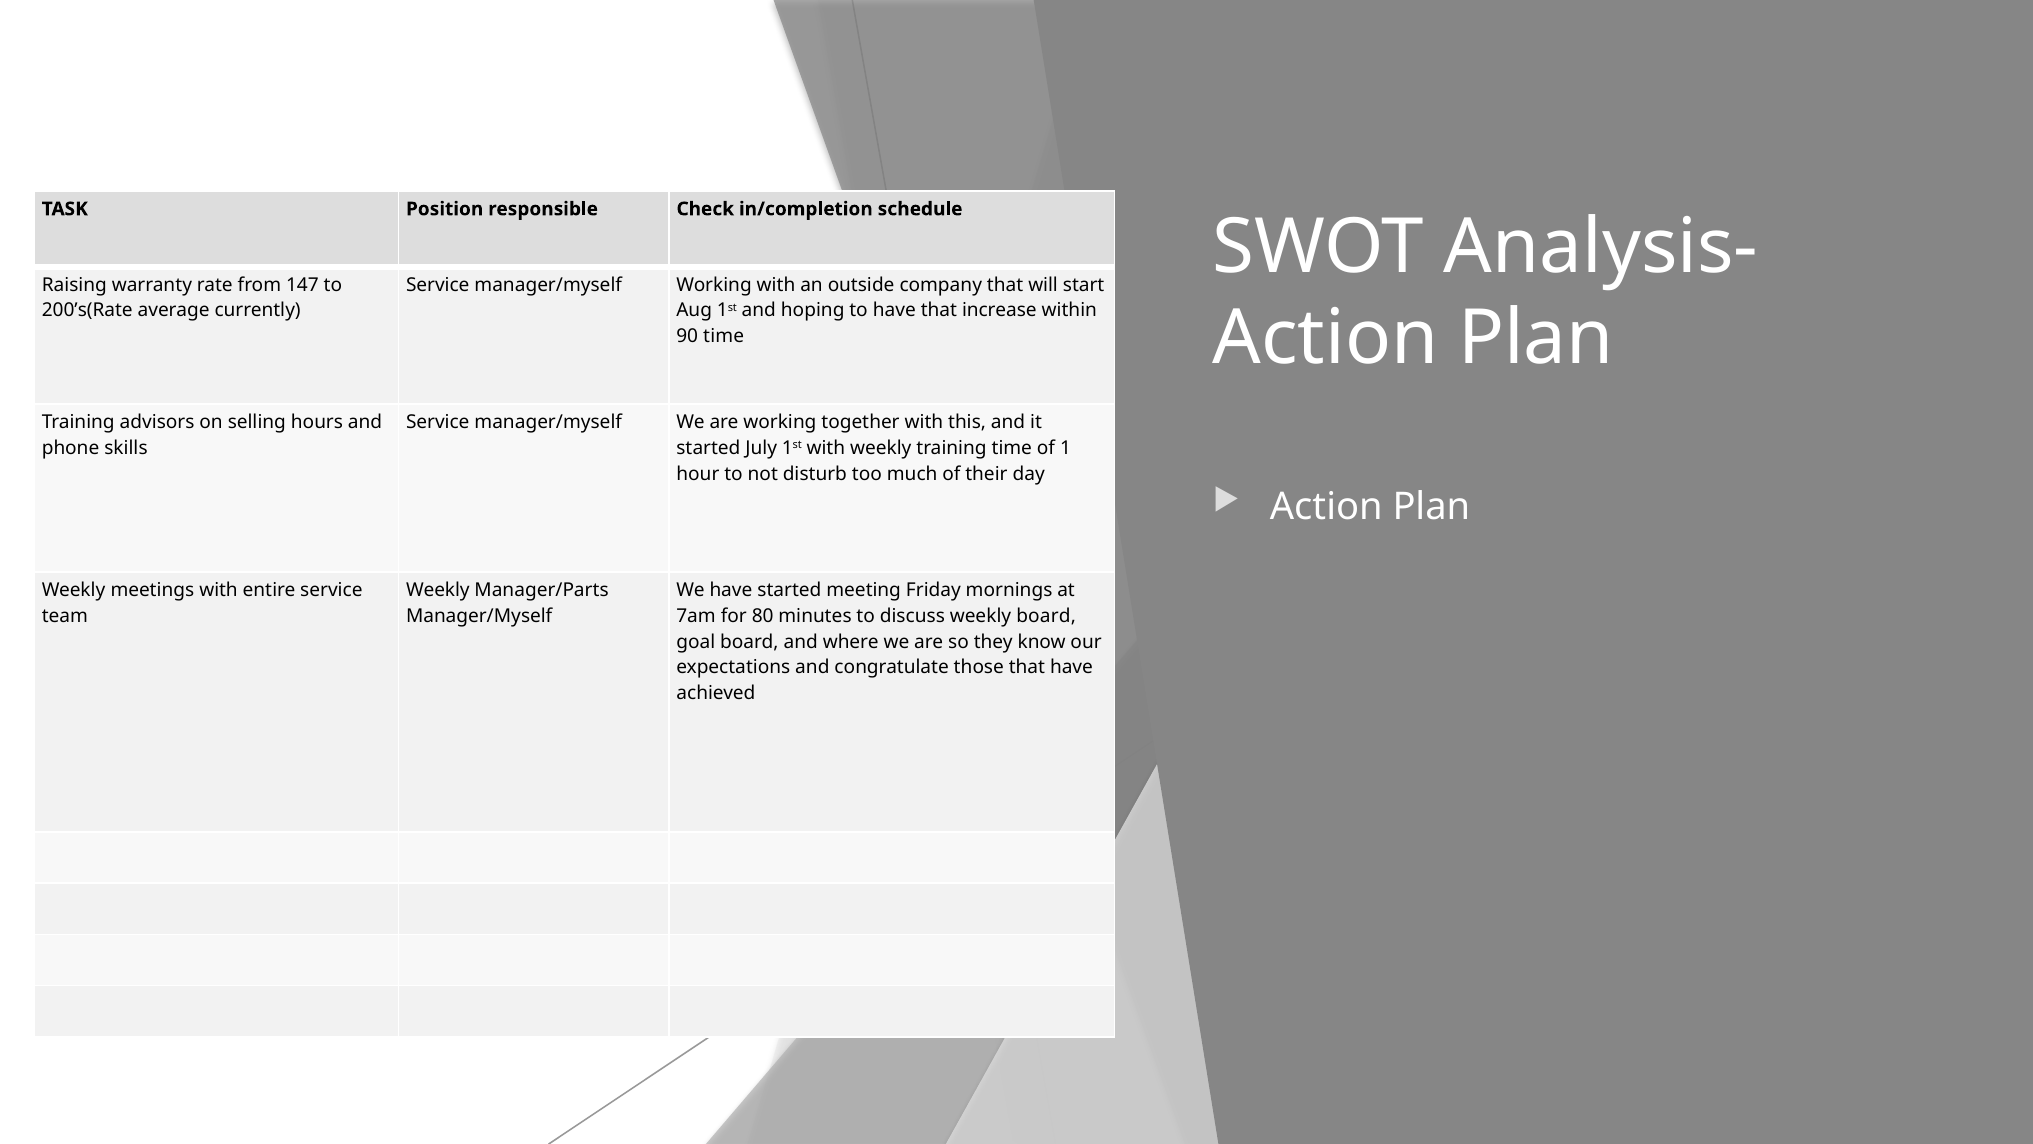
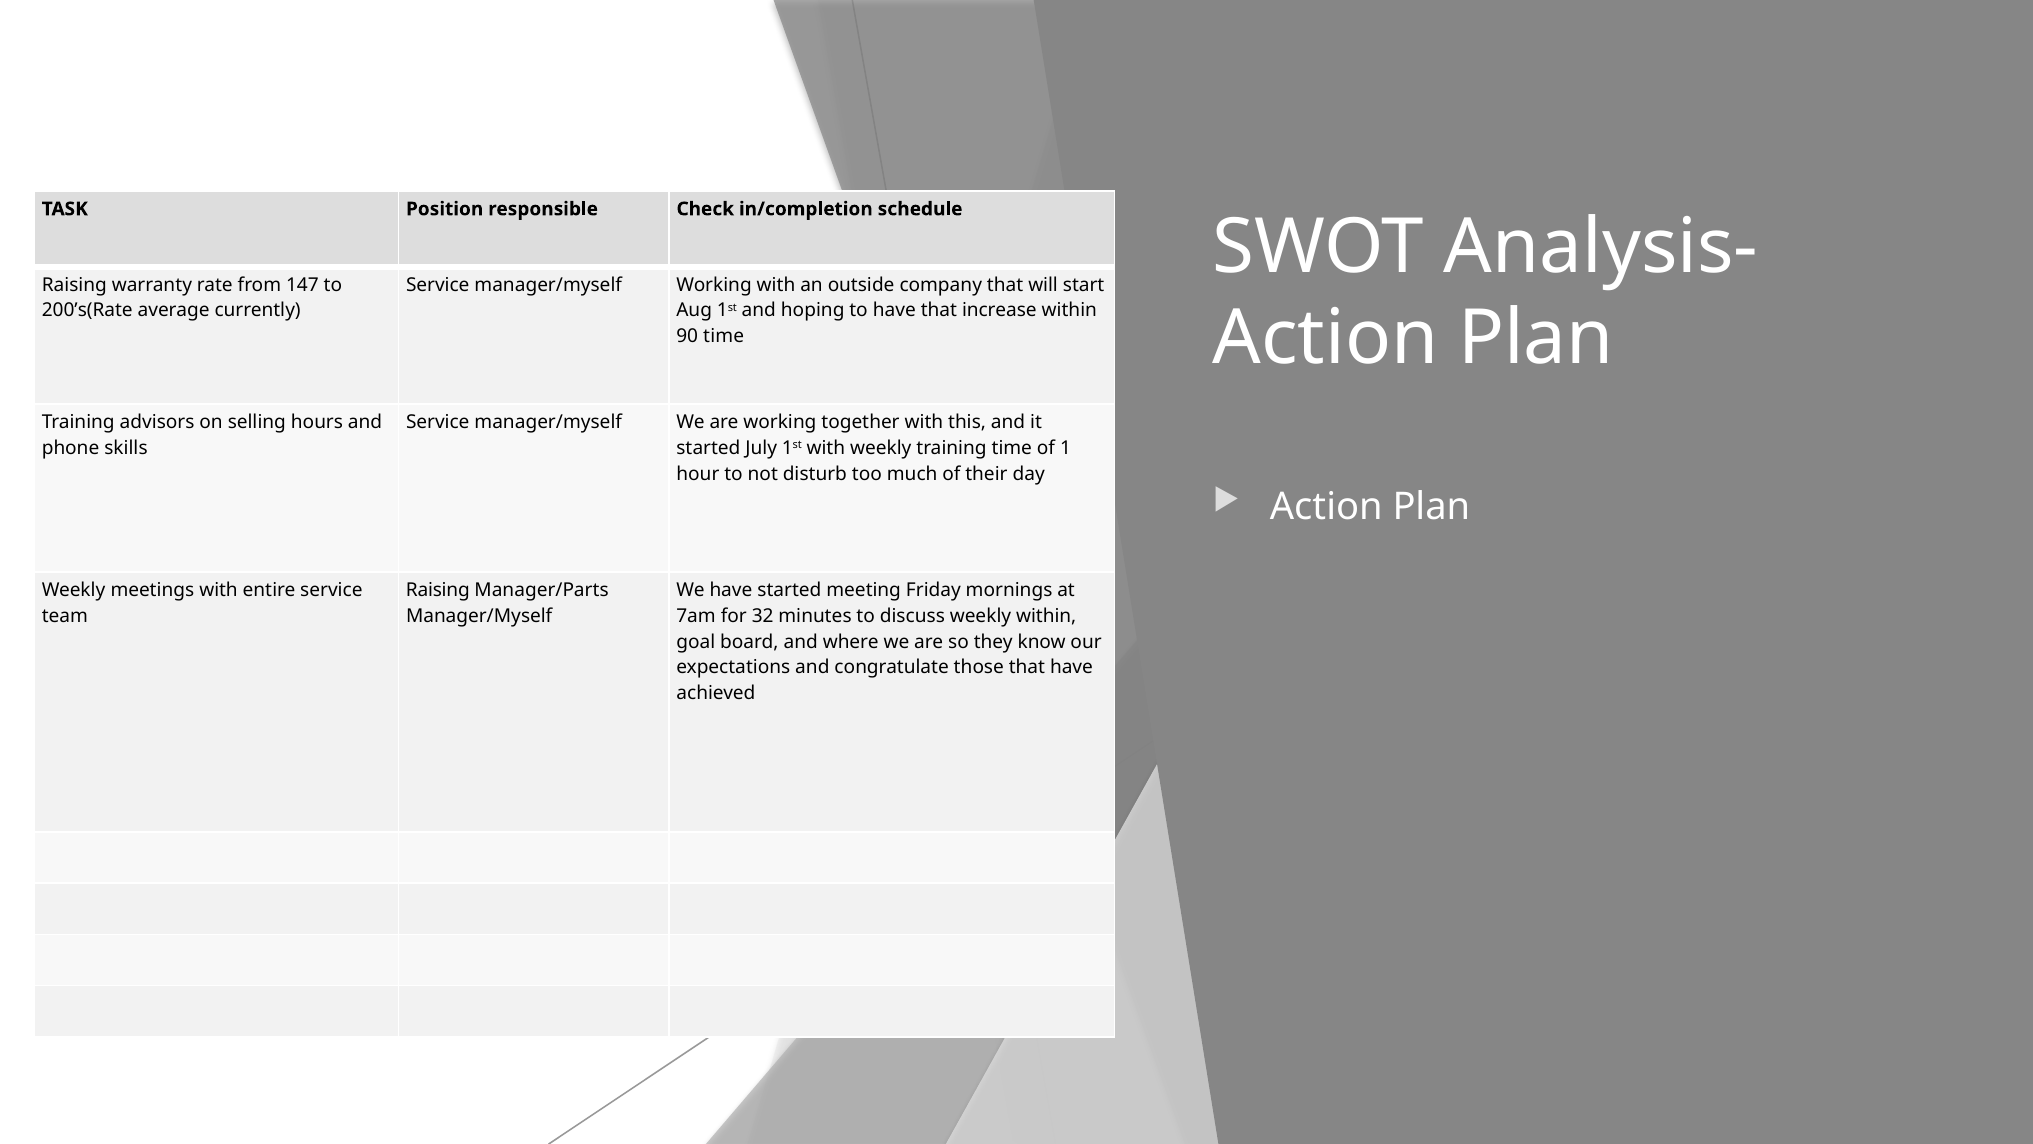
Weekly: Weekly -> Raising (438, 590)
80: 80 -> 32 (763, 616)
weekly board: board -> within (1046, 616)
